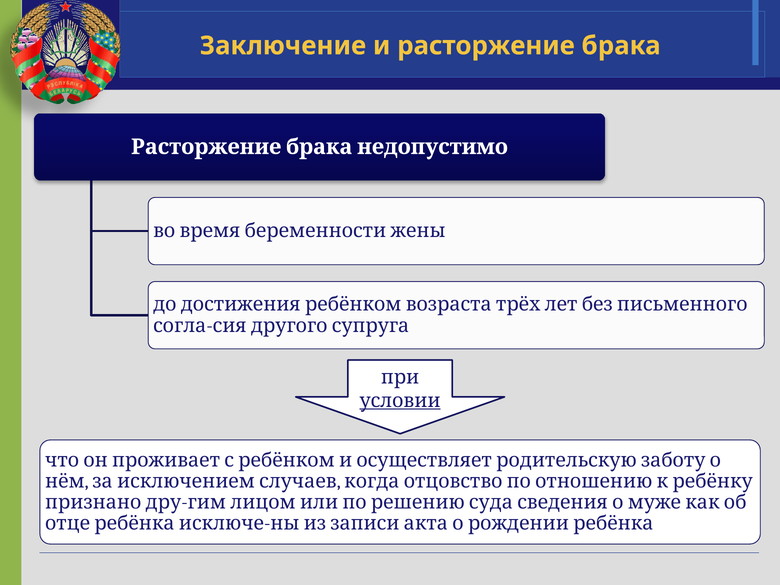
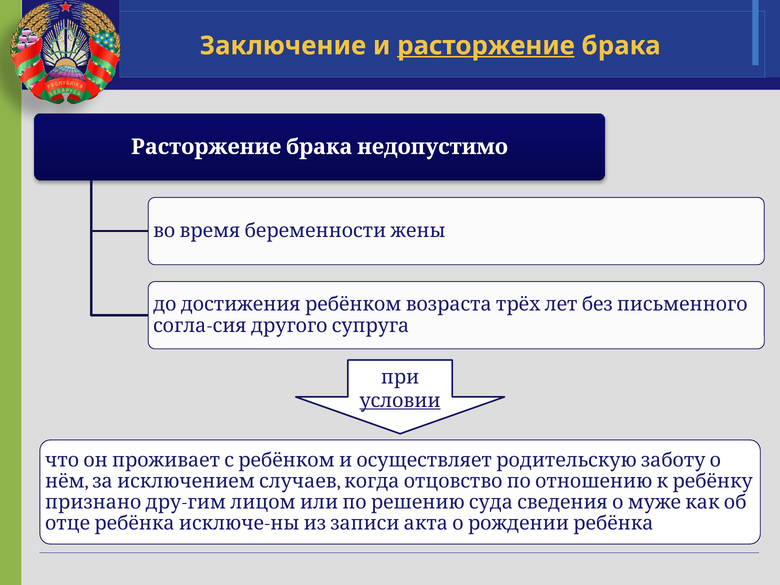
расторжение underline: none -> present (486, 46)
